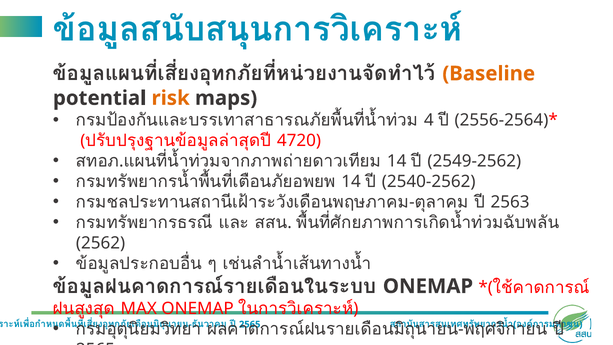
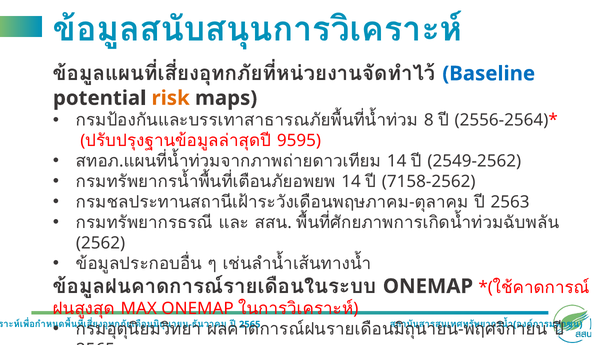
Baseline colour: orange -> blue (489, 74)
4: 4 -> 8 (429, 120)
4720: 4720 -> 9595 (299, 141)
2540-2562: 2540-2562 -> 7158-2562 (429, 182)
